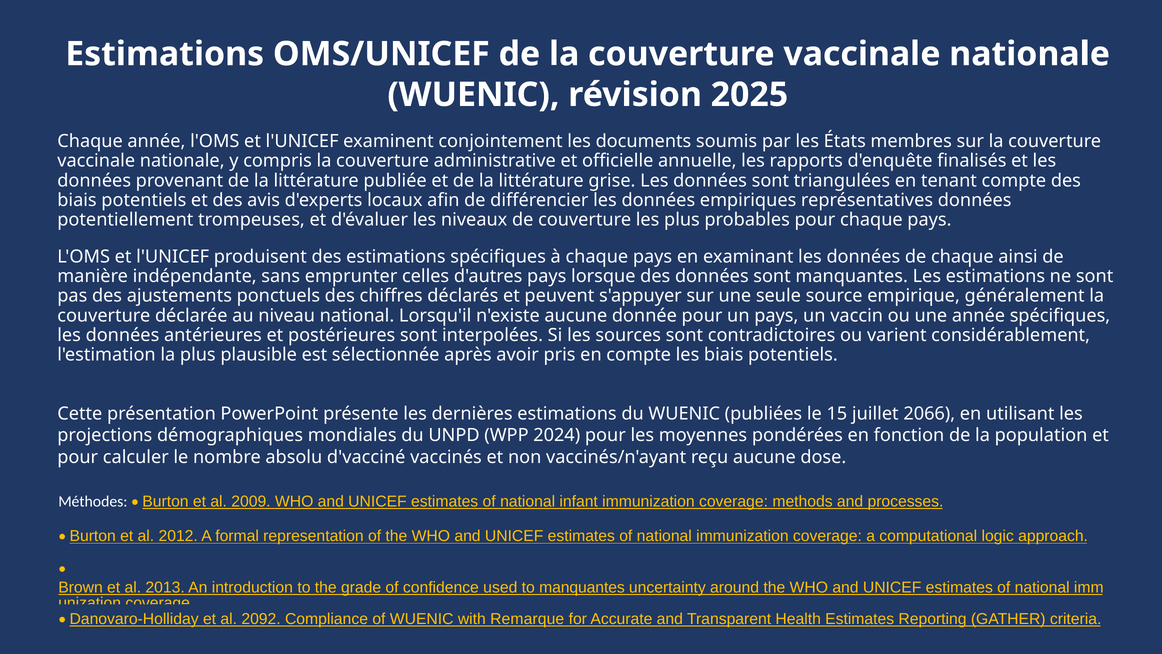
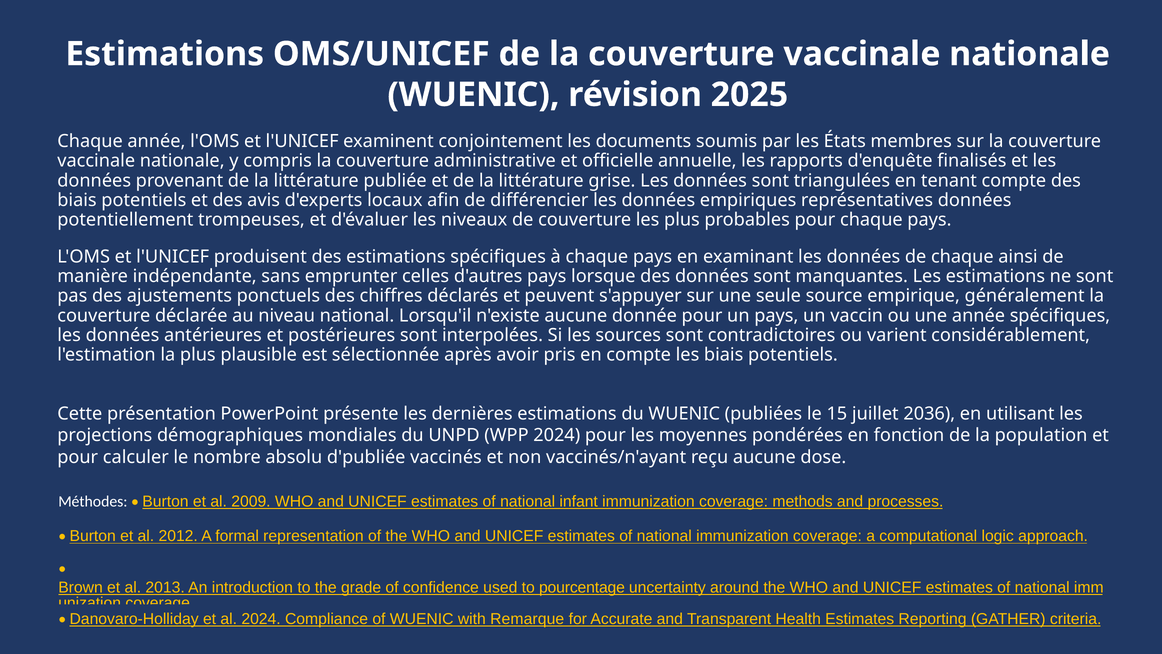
2066: 2066 -> 2036 (929, 413)
d'vacciné: d'vacciné -> d'publiée (366, 457)
to manquantes: manquantes -> pourcentage (582, 587)
al 2092: 2092 -> 2024 (261, 619)
